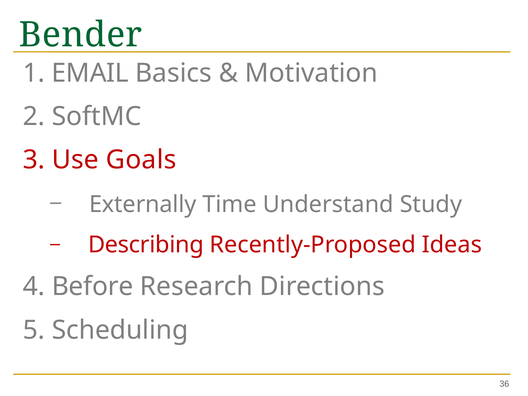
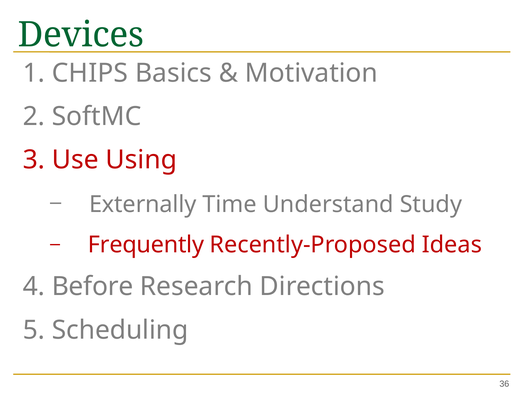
Bender: Bender -> Devices (81, 35)
EMAIL: EMAIL -> CHIPS (90, 73)
Goals: Goals -> Using (141, 160)
Describing: Describing -> Frequently (146, 245)
